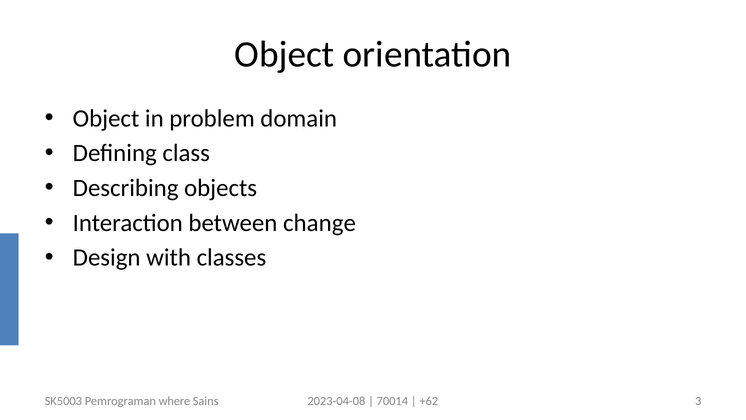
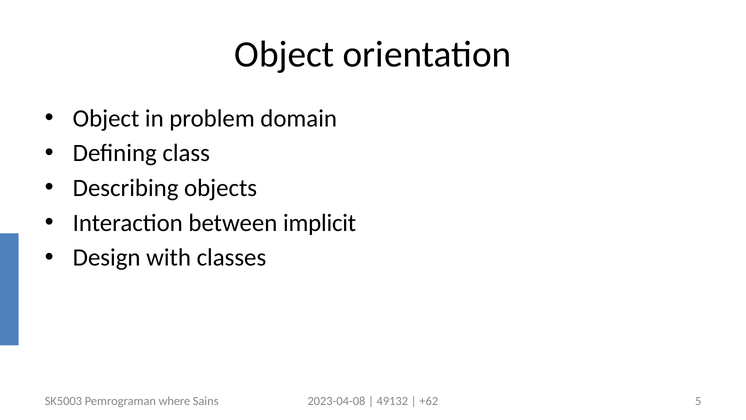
change: change -> implicit (320, 223)
70014: 70014 -> 49132 (392, 401)
3: 3 -> 5 (698, 401)
